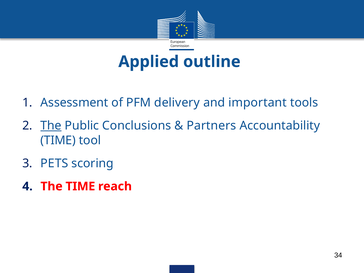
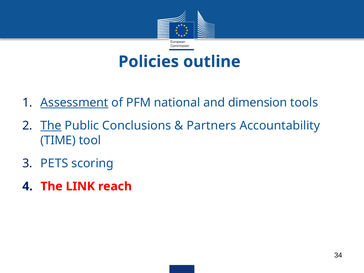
Applied: Applied -> Policies (149, 62)
Assessment underline: none -> present (74, 103)
delivery: delivery -> national (177, 103)
important: important -> dimension (258, 103)
The TIME: TIME -> LINK (80, 186)
